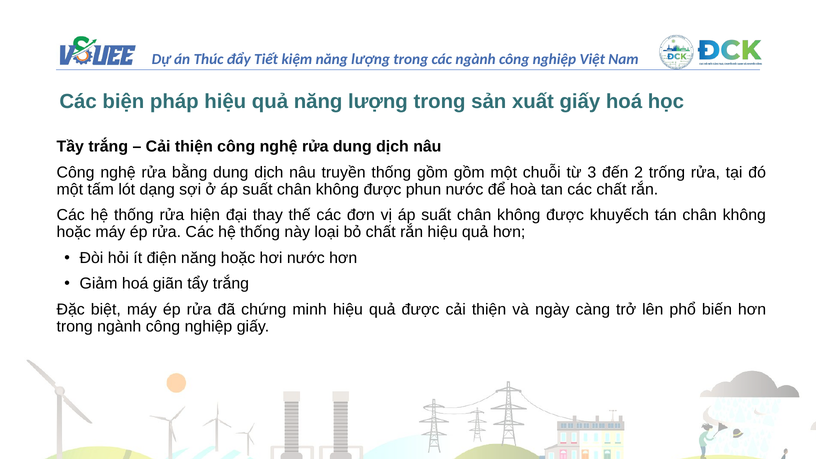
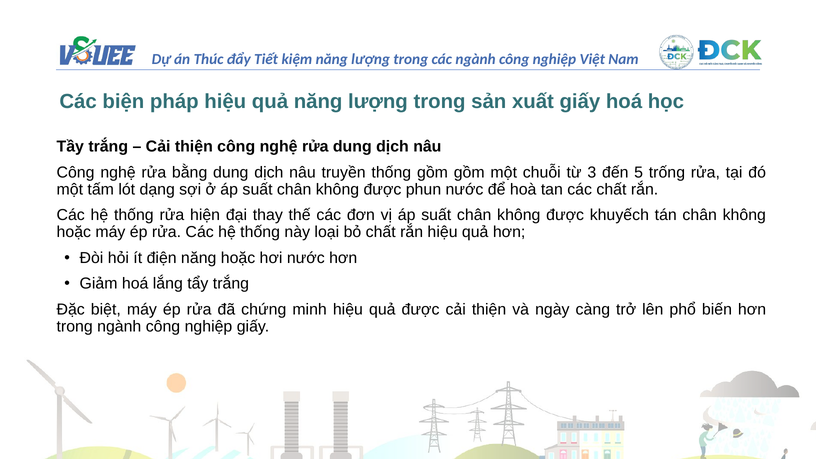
2: 2 -> 5 (639, 172)
giãn: giãn -> lắng (168, 284)
